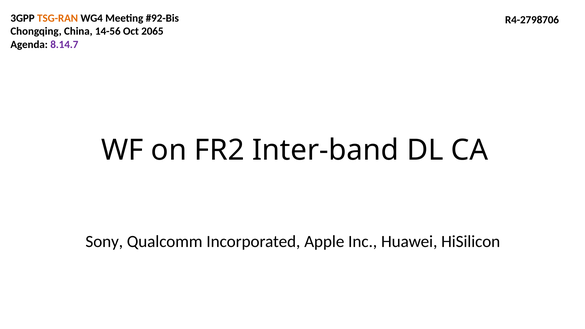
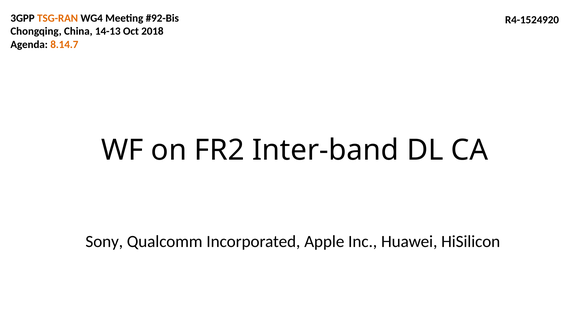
R4-2798706: R4-2798706 -> R4-1524920 (532, 20)
14-56: 14-56 -> 14-13 (108, 31)
2065: 2065 -> 2018 (152, 31)
8.14.7 colour: purple -> orange (64, 44)
